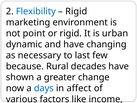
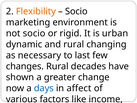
Flexibility colour: blue -> orange (36, 11)
Rigid: Rigid -> Socio (76, 11)
not point: point -> socio (34, 33)
and have: have -> rural (74, 44)
because: because -> changes (25, 66)
